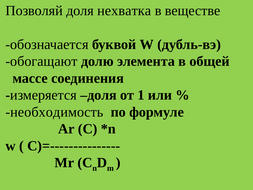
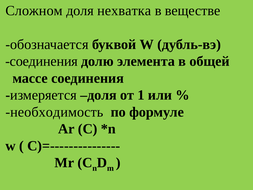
Позволяй: Позволяй -> Сложном (34, 11)
обогащают: обогащают -> соединения (42, 61)
